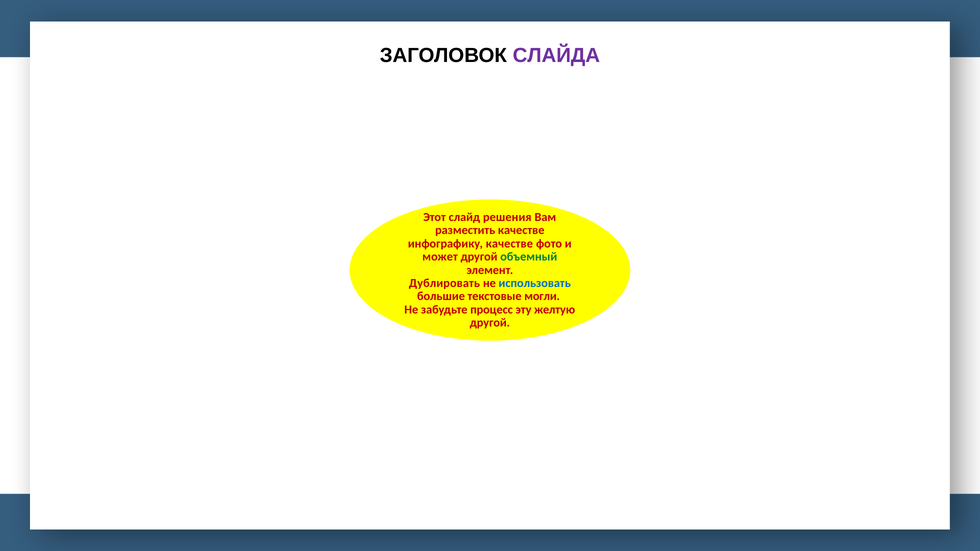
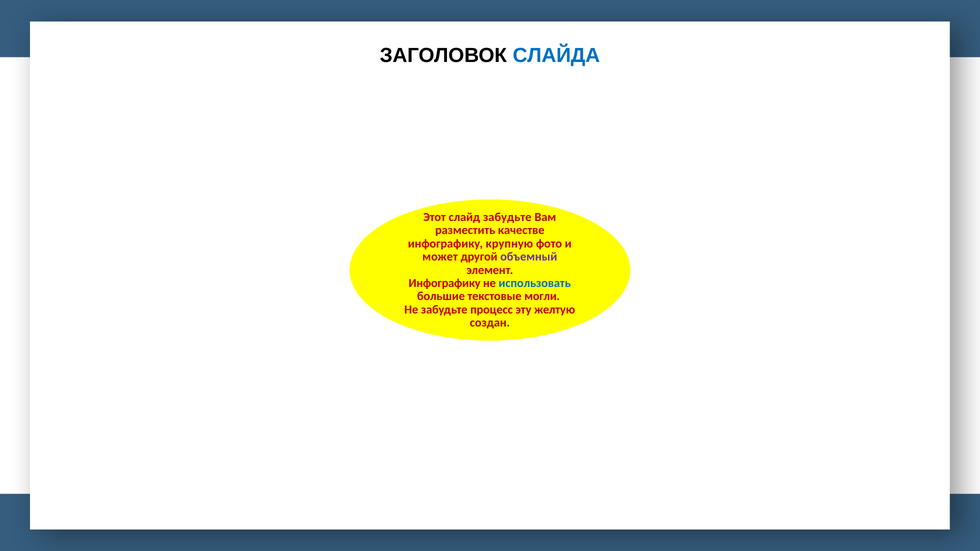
СЛАЙДА colour: purple -> blue (556, 56)
слайд решения: решения -> забудьте (507, 217)
инфографику качестве: качестве -> крупную (509, 244)
объемный colour: green -> purple (529, 257)
Дублировать: Дублировать -> Инфографику (445, 283)
другой: другой -> создан (490, 323)
